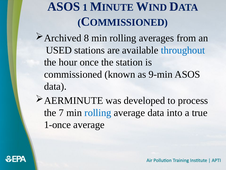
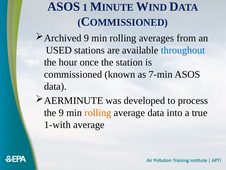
Archived 8: 8 -> 9 (86, 38)
9-min: 9-min -> 7-min (161, 74)
the 7: 7 -> 9 (61, 112)
rolling colour: blue -> orange (98, 112)
1-once: 1-once -> 1-with (57, 124)
